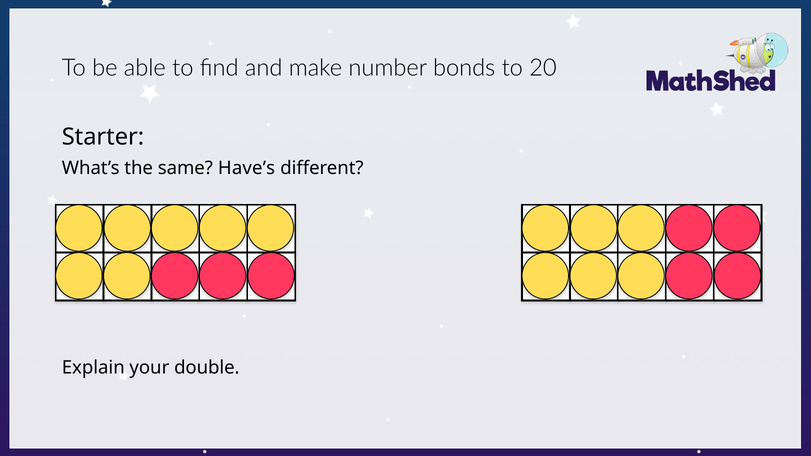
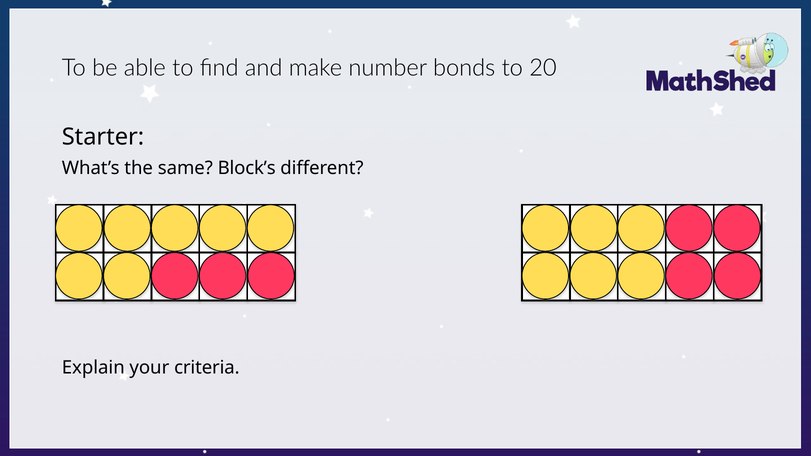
Have’s: Have’s -> Block’s (247, 168)
double: double -> criteria (207, 368)
